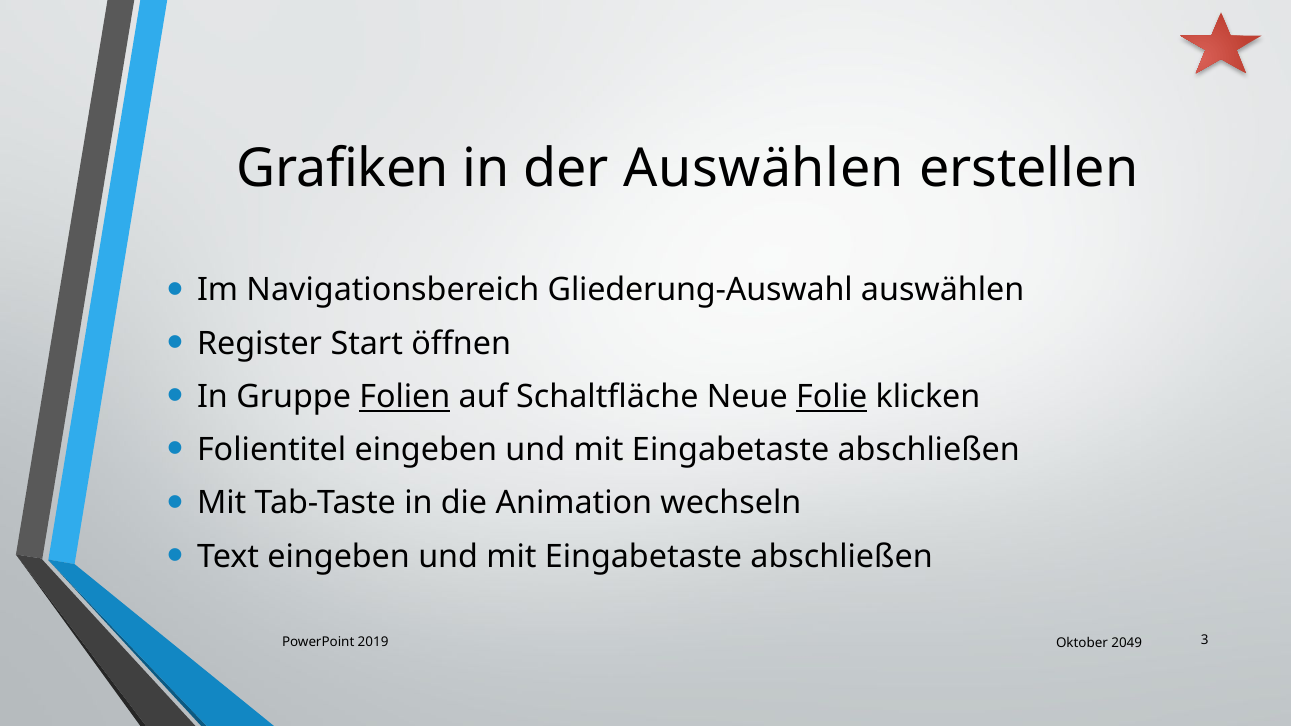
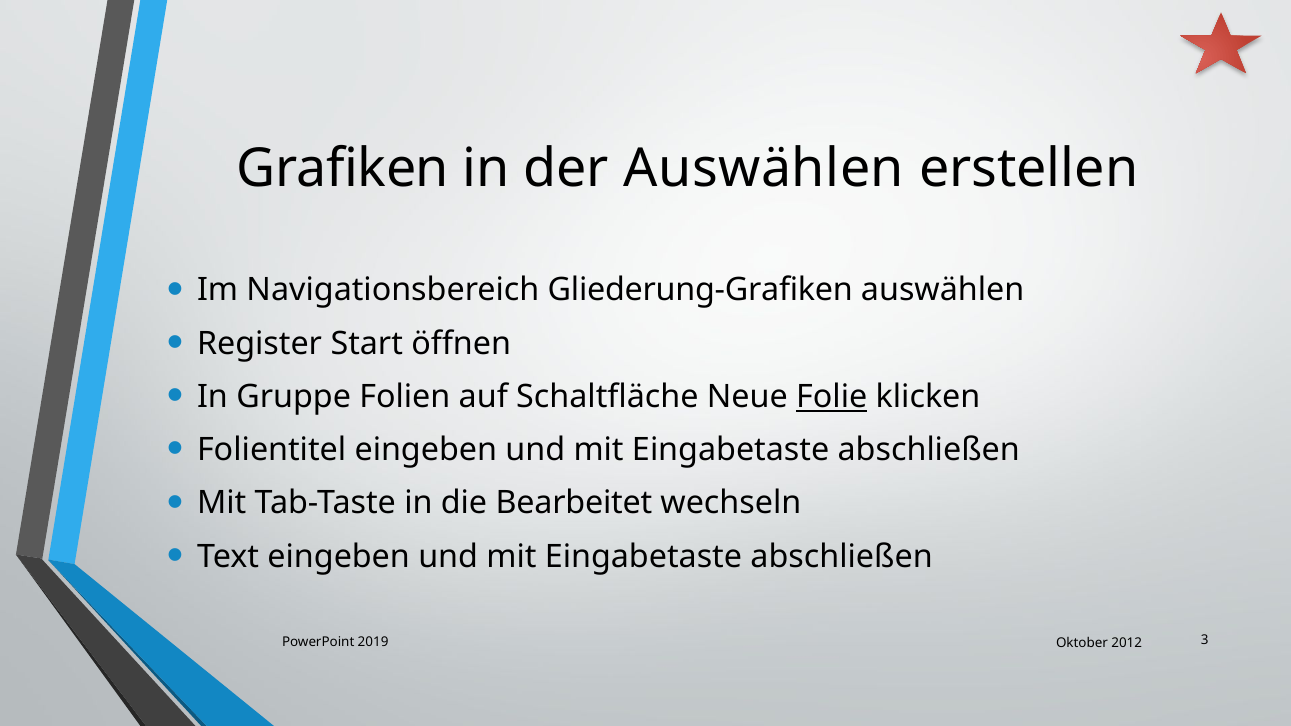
Gliederung-Auswahl: Gliederung-Auswahl -> Gliederung-Grafiken (700, 290)
Folien underline: present -> none (405, 397)
Animation: Animation -> Bearbeitet (574, 503)
2049: 2049 -> 2012 (1127, 643)
